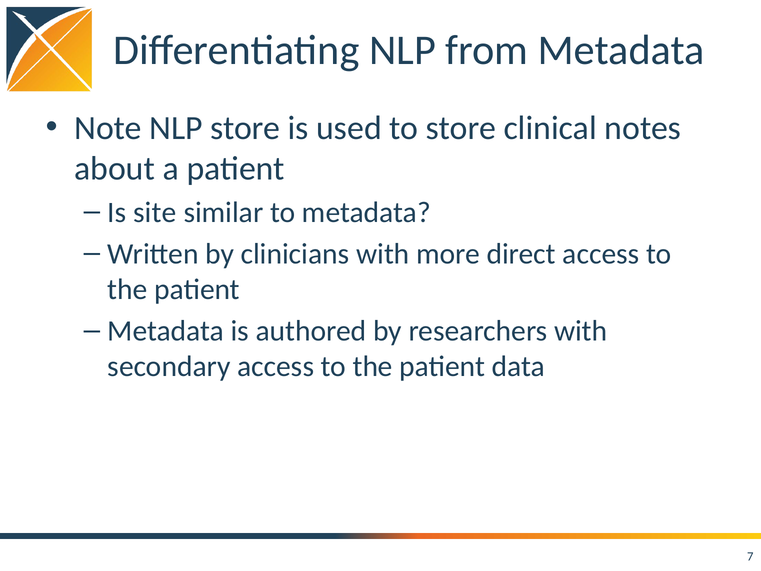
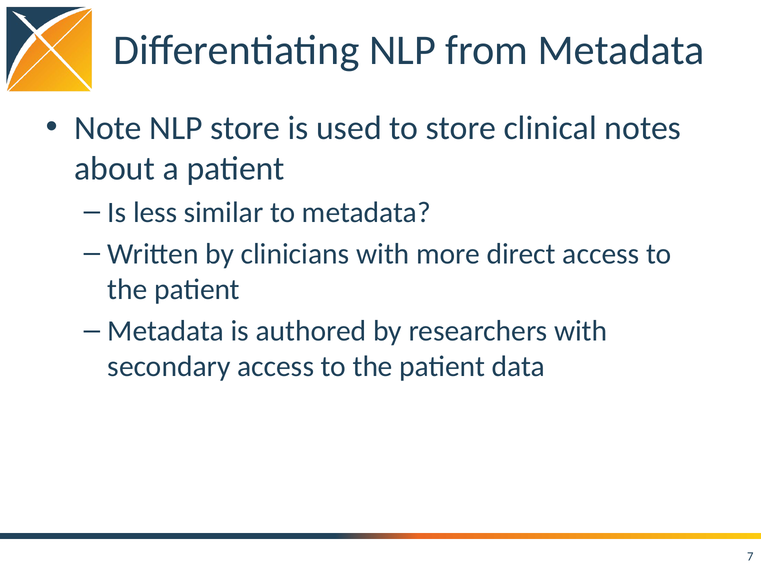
site: site -> less (155, 212)
